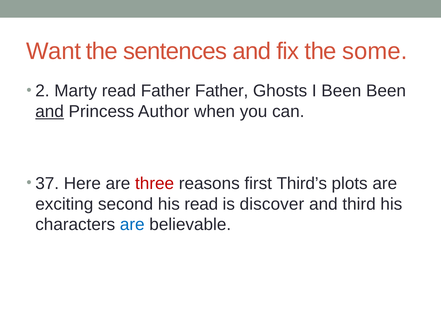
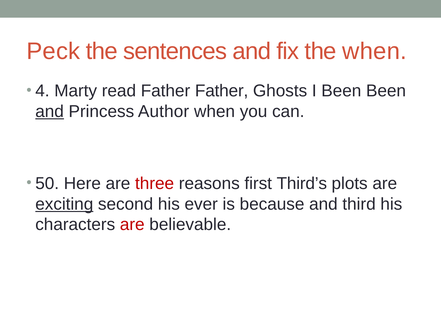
Want: Want -> Peck (53, 51)
the some: some -> when (375, 51)
2: 2 -> 4 (42, 91)
37: 37 -> 50 (47, 183)
exciting underline: none -> present (64, 204)
his read: read -> ever (201, 204)
discover: discover -> because (272, 204)
are colour: blue -> red (132, 224)
